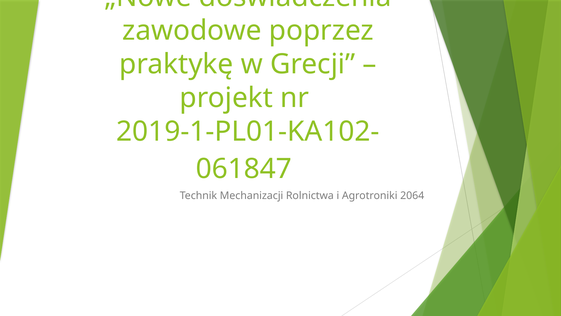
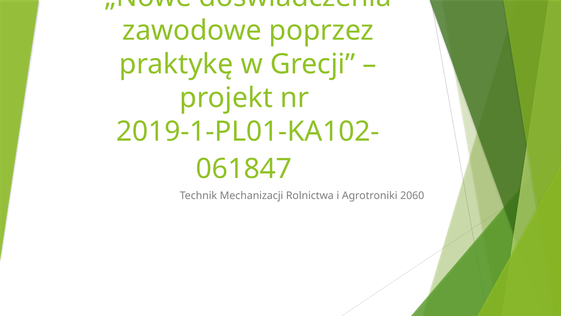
2064: 2064 -> 2060 (412, 196)
